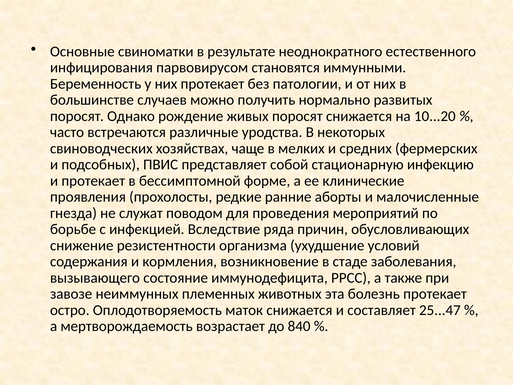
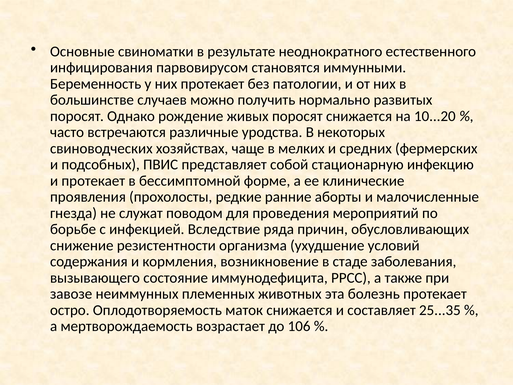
25...47: 25...47 -> 25...35 (440, 310)
840: 840 -> 106 (299, 326)
